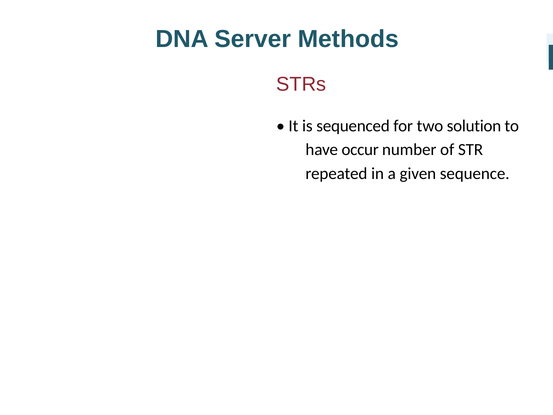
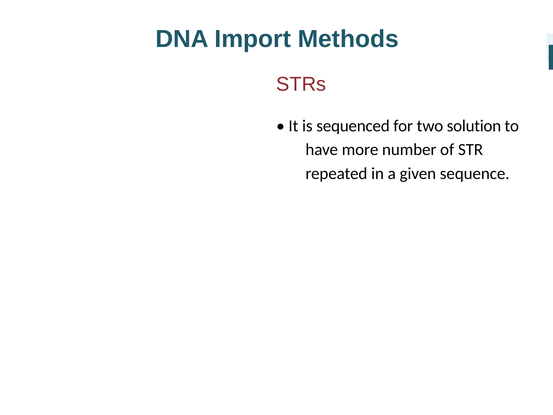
Server: Server -> Import (253, 39)
occur: occur -> more (360, 150)
